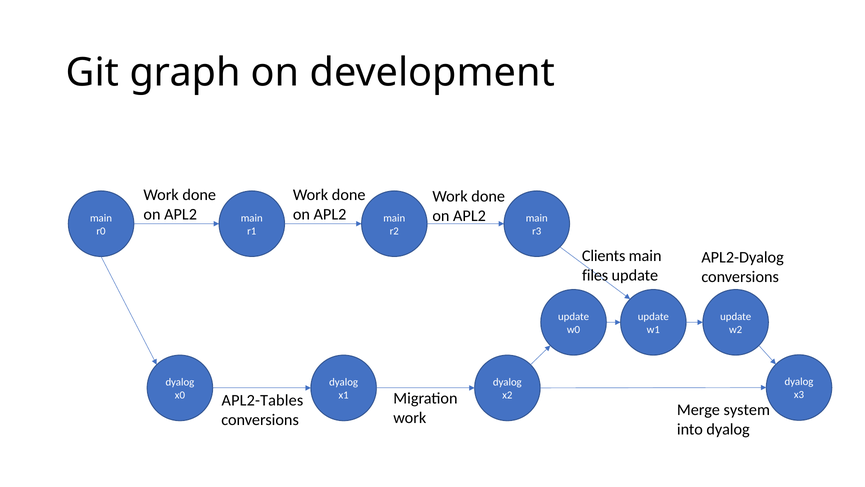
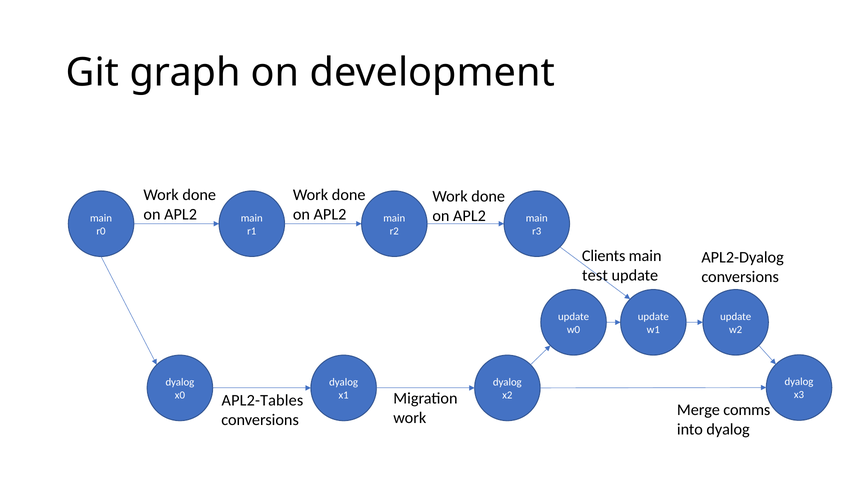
files: files -> test (595, 275)
system: system -> comms (747, 410)
